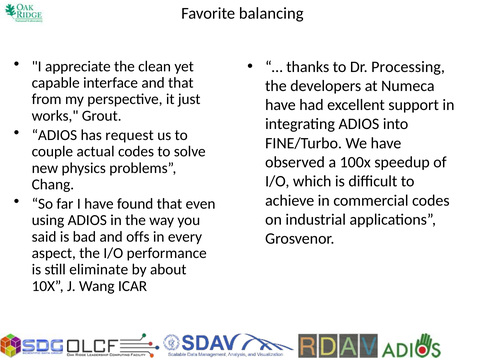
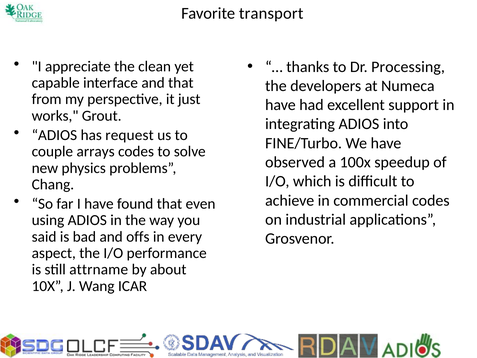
balancing: balancing -> transport (271, 13)
actual: actual -> arrays (96, 151)
eliminate: eliminate -> attrname (99, 269)
